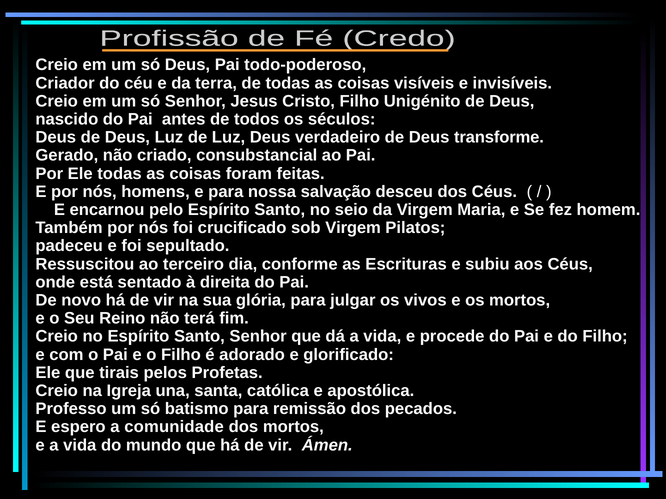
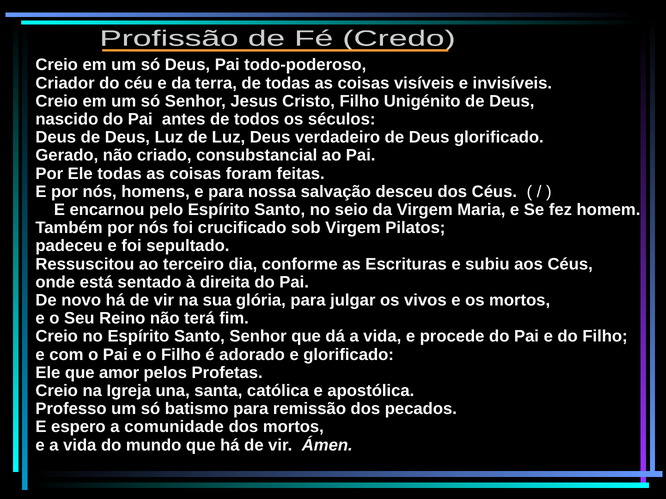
Deus transforme: transforme -> glorificado (499, 137)
tirais: tirais -> amor (119, 373)
